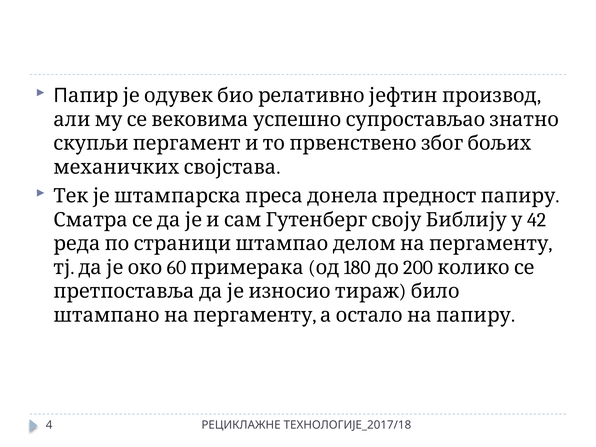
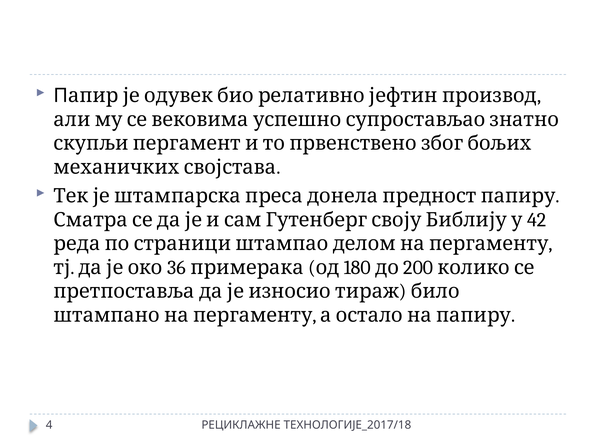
60: 60 -> 36 (177, 268)
